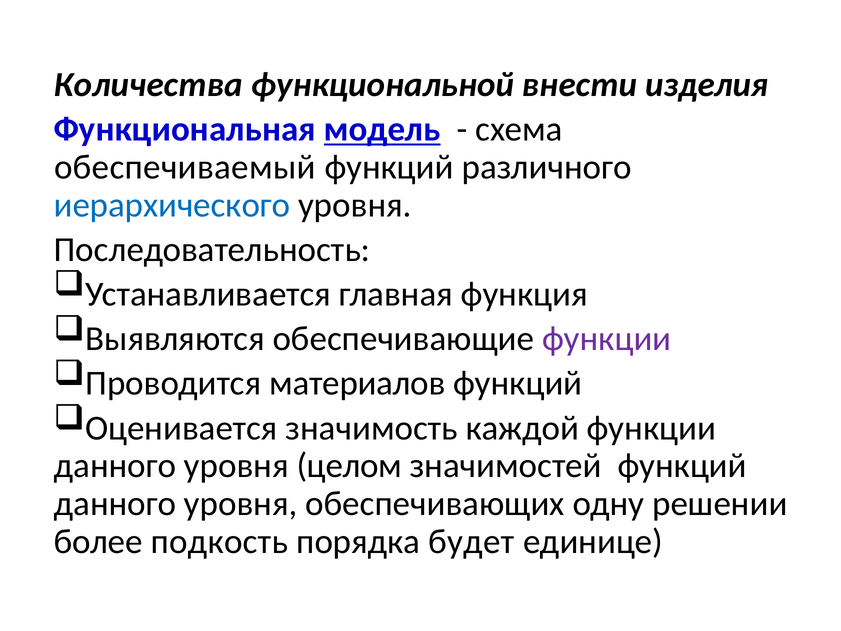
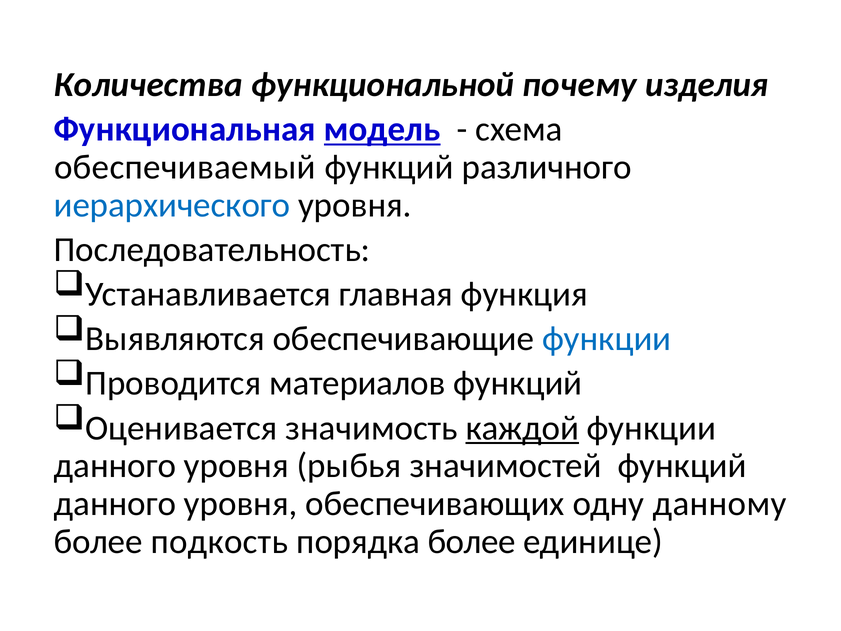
внести: внести -> почему (580, 85)
функции colour: purple -> blue (607, 339)
каждой underline: none -> present (522, 428)
целом: целом -> рыбья (349, 466)
решении: решении -> данному (720, 504)
порядка будет: будет -> более (472, 541)
